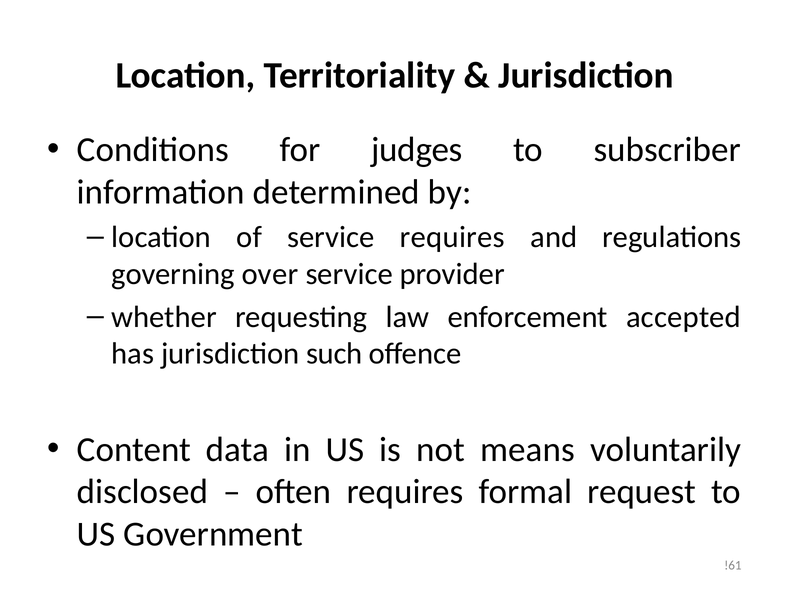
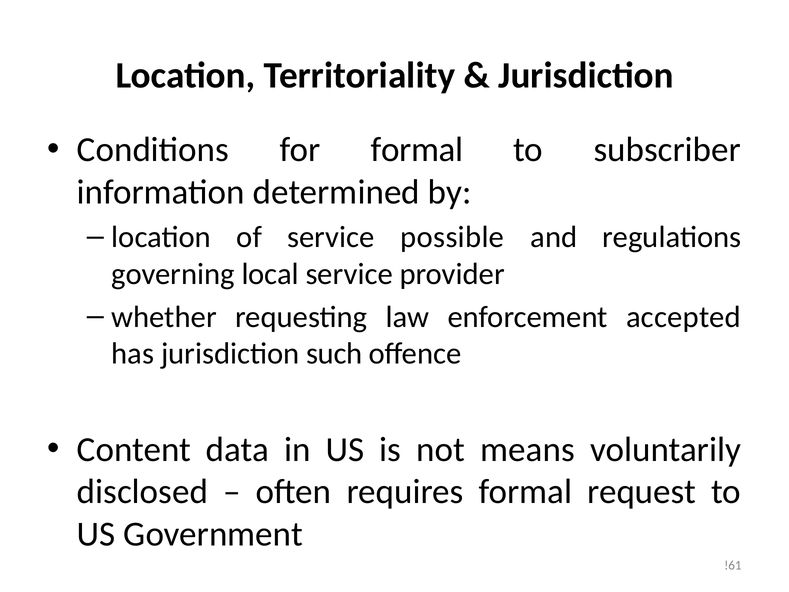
for judges: judges -> formal (417, 150)
service requires: requires -> possible (452, 237)
over: over -> local (270, 274)
